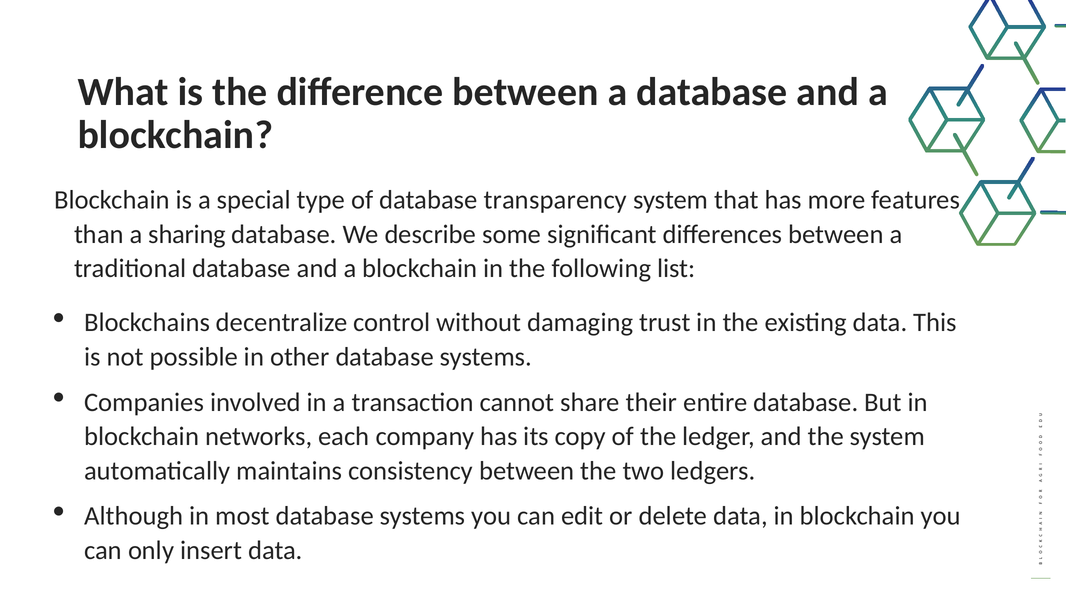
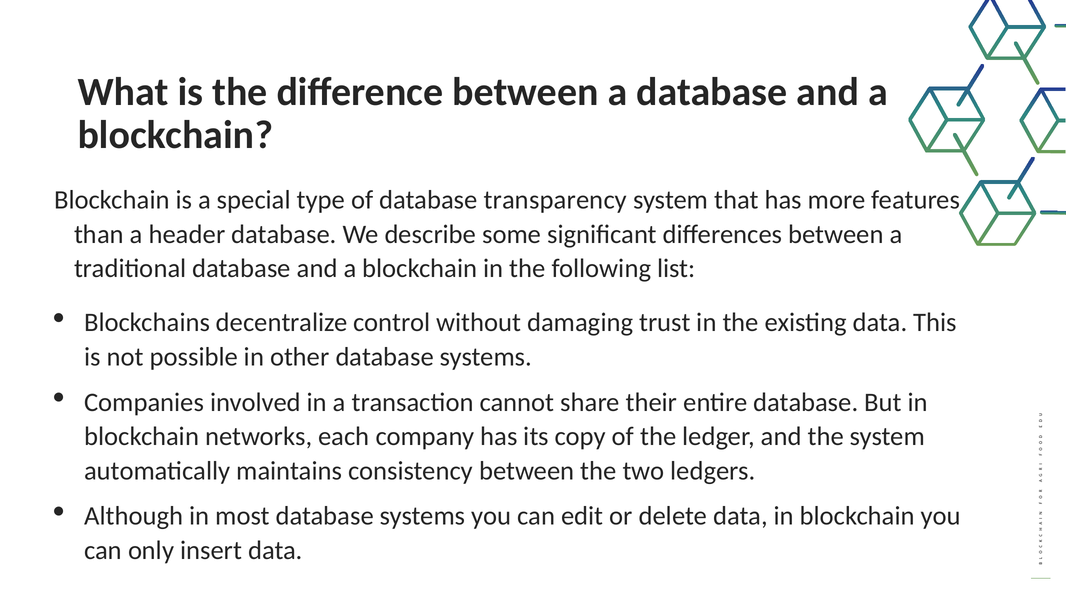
sharing: sharing -> header (187, 234)
